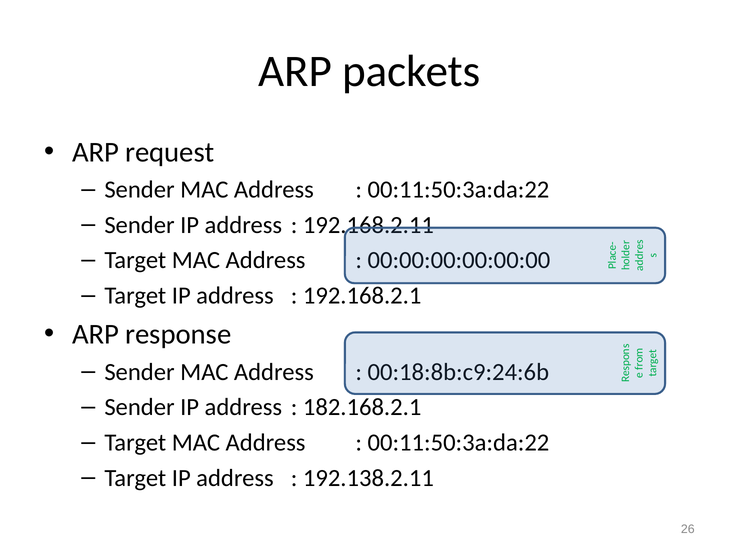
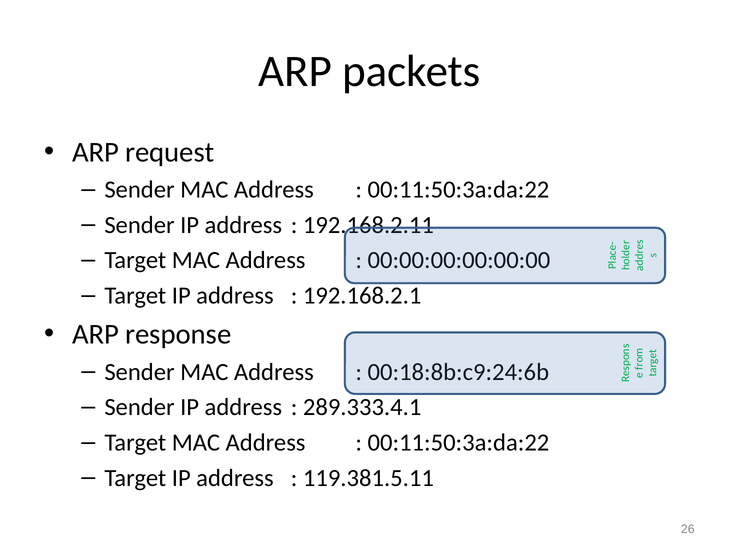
182.168.2.1: 182.168.2.1 -> 289.333.4.1 (362, 407)
192.138.2.11: 192.138.2.11 -> 119.381.5.11 (368, 478)
